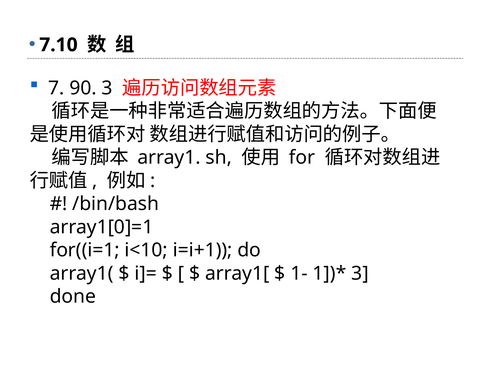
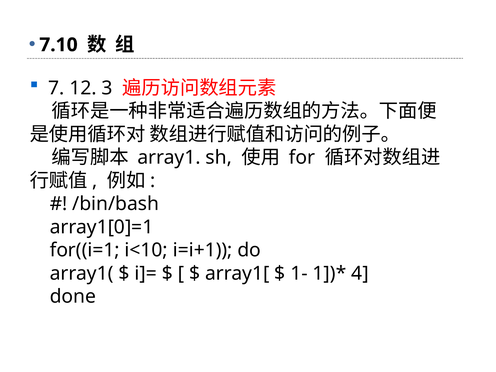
90: 90 -> 12 (83, 88)
3: 3 -> 4 (360, 273)
